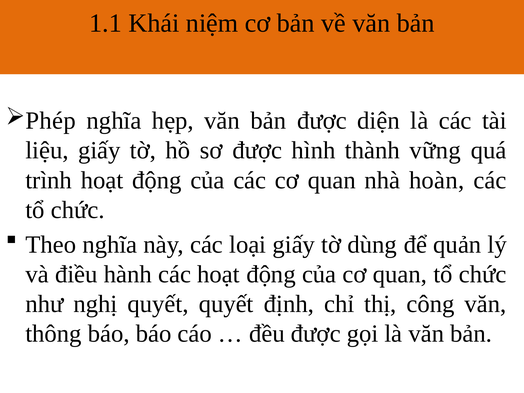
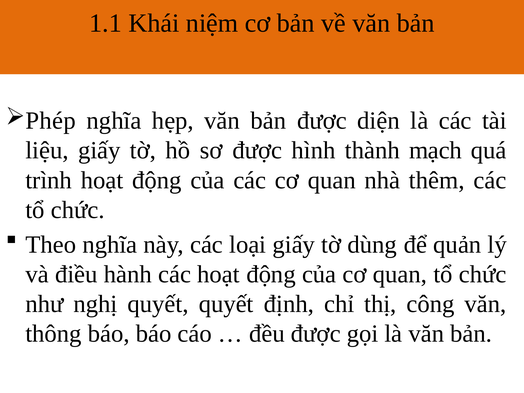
vững: vững -> mạch (435, 151)
hoàn: hoàn -> thêm (437, 180)
